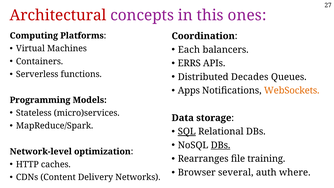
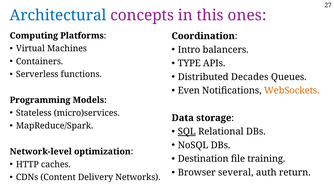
Architectural colour: red -> blue (58, 15)
Each: Each -> Intro (189, 50)
ERRS: ERRS -> TYPE (189, 63)
Apps: Apps -> Even (189, 91)
DBs underline: present -> none (221, 145)
Rearranges: Rearranges -> Destination (203, 159)
where: where -> return (295, 172)
